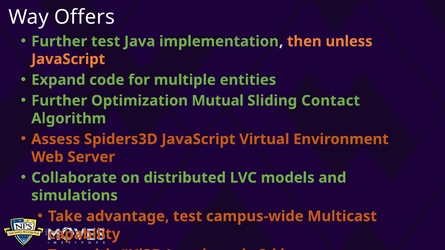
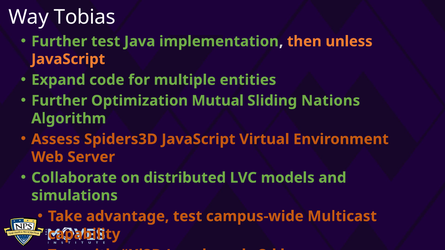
Offers: Offers -> Tobias (85, 17)
Contact: Contact -> Nations (331, 101)
